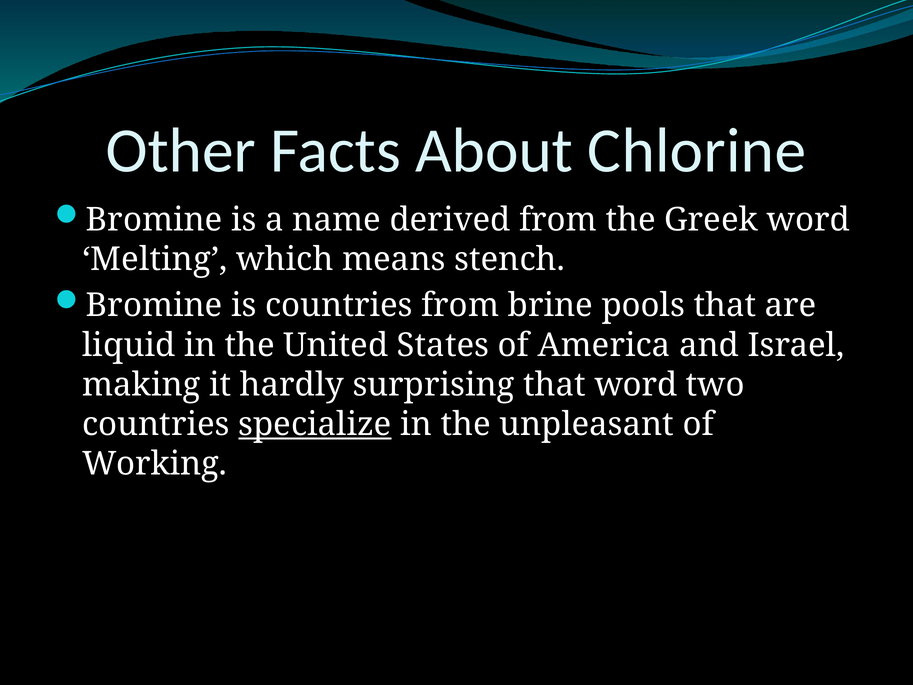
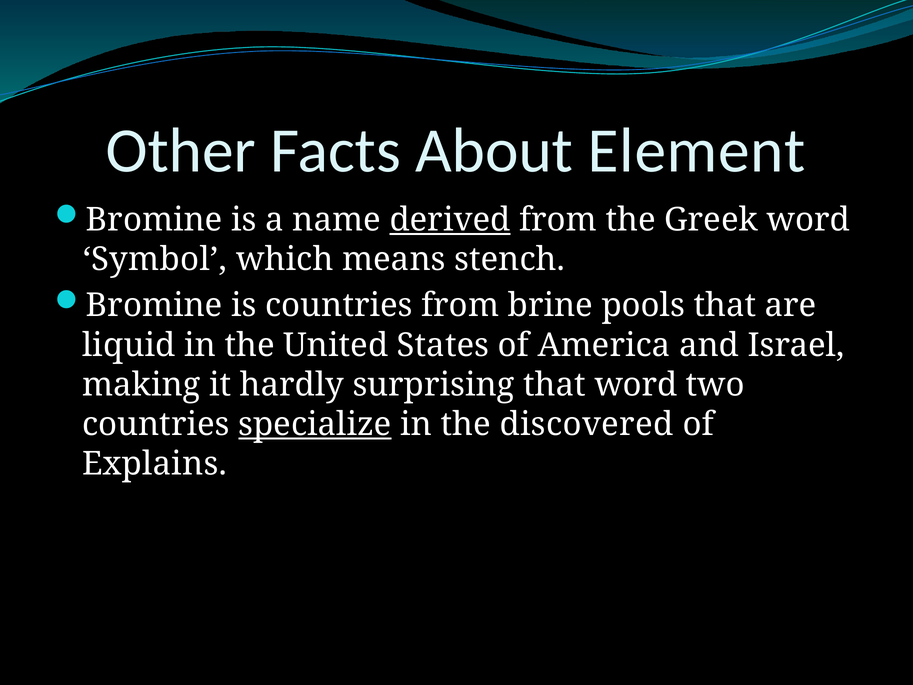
Chlorine: Chlorine -> Element (697, 151)
derived underline: none -> present (450, 220)
Melting: Melting -> Symbol (155, 259)
unpleasant: unpleasant -> discovered (586, 424)
Working: Working -> Explains (154, 464)
